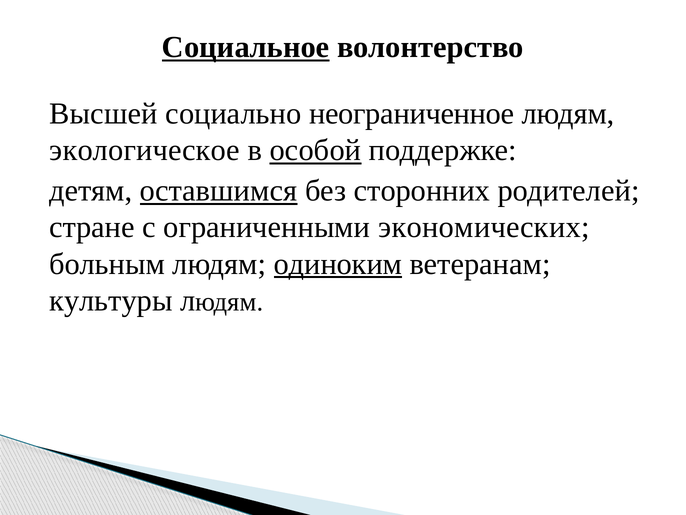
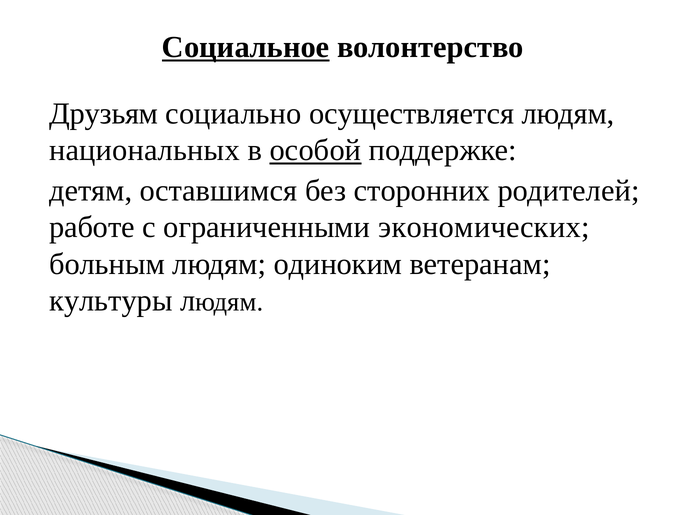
Высшей: Высшей -> Друзьям (104, 114)
неограниченное: неограниченное -> осуществляется (412, 114)
экологическое: экологическое -> национальных (145, 150)
оставшимся underline: present -> none (219, 191)
стране: стране -> работе (92, 227)
одиноким underline: present -> none (338, 264)
